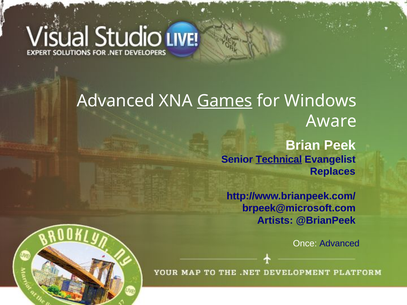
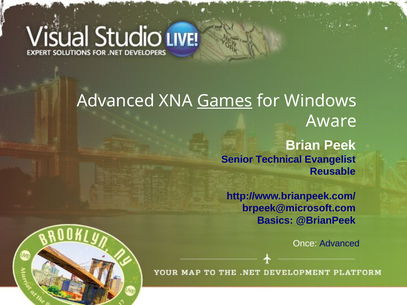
Technical underline: present -> none (279, 160)
Replaces: Replaces -> Reusable (333, 172)
Artists: Artists -> Basics (275, 221)
